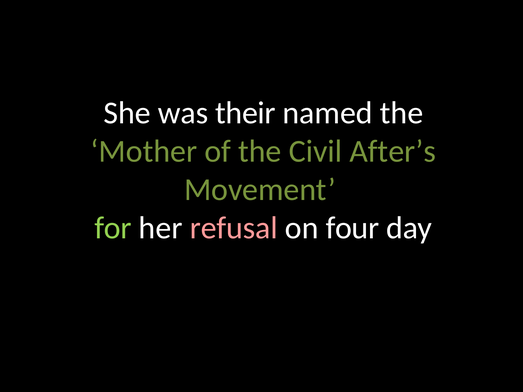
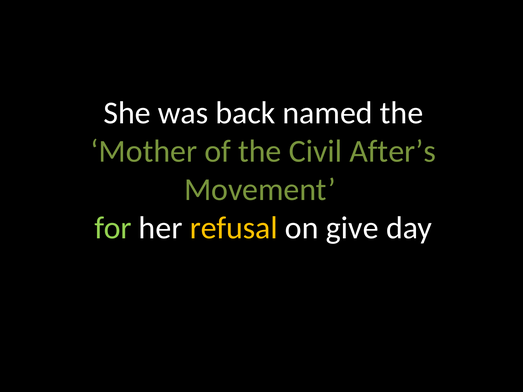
their: their -> back (245, 113)
refusal colour: pink -> yellow (234, 228)
four: four -> give (352, 228)
